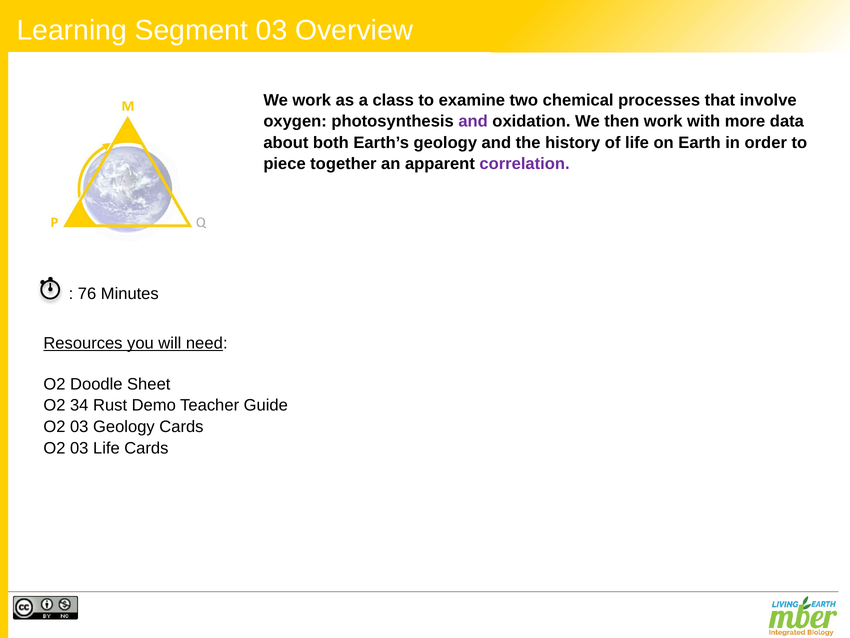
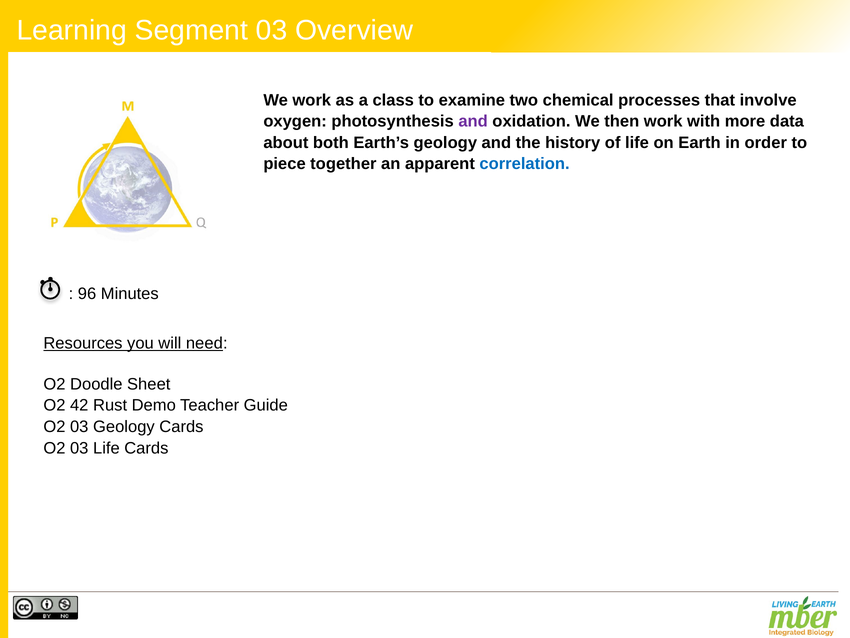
correlation colour: purple -> blue (525, 164)
76: 76 -> 96 (87, 293)
34: 34 -> 42 (79, 405)
